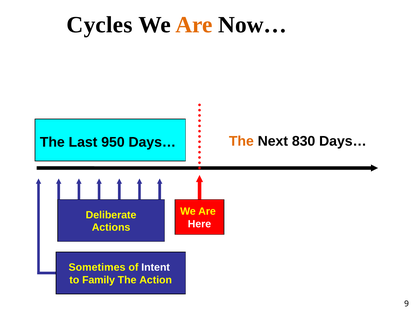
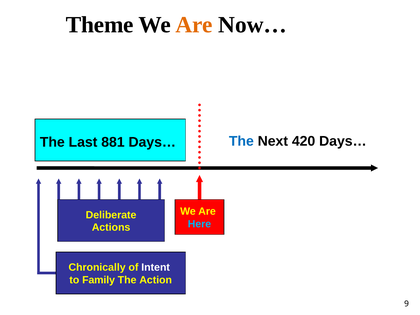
Cycles: Cycles -> Theme (100, 25)
950: 950 -> 881 (113, 142)
The colour: orange -> blue (241, 141)
830: 830 -> 420 (304, 141)
Here colour: white -> light blue (199, 224)
Sometimes: Sometimes -> Chronically (97, 267)
